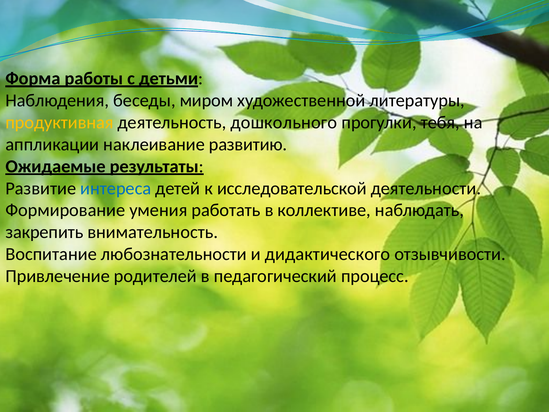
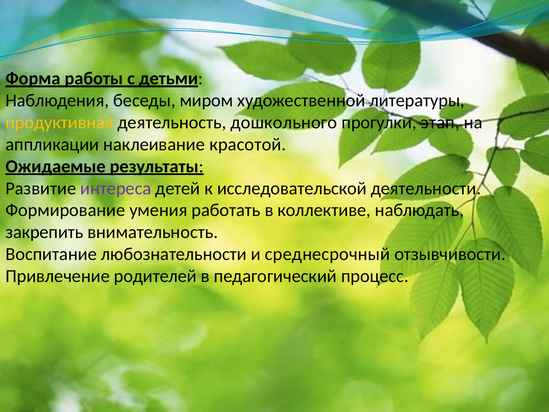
тебя: тебя -> этап (440, 122)
развитию: развитию -> красотой (248, 144)
интереса colour: blue -> purple (116, 188)
дидактического: дидактического -> среднесрочный (328, 254)
